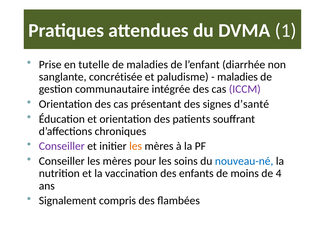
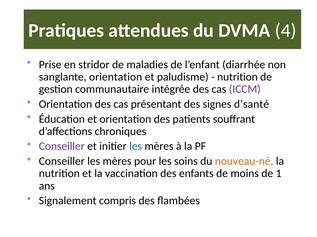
1: 1 -> 4 (286, 31)
tutelle: tutelle -> stridor (94, 65)
sanglante concrétisée: concrétisée -> orientation (116, 77)
maladies: maladies -> nutrition (237, 77)
les colour: orange -> blue (136, 147)
nouveau-né colour: blue -> orange (244, 162)
4: 4 -> 1 (279, 174)
